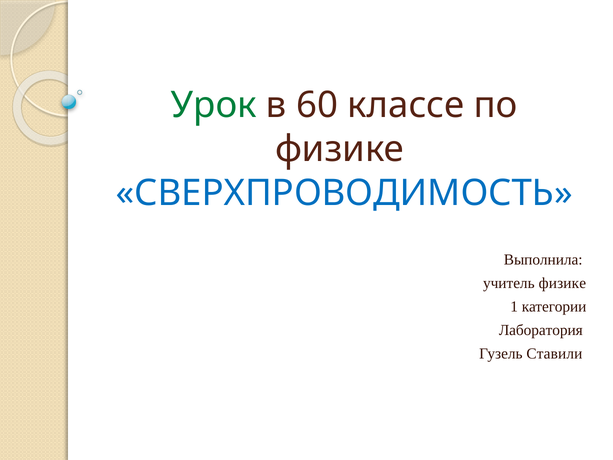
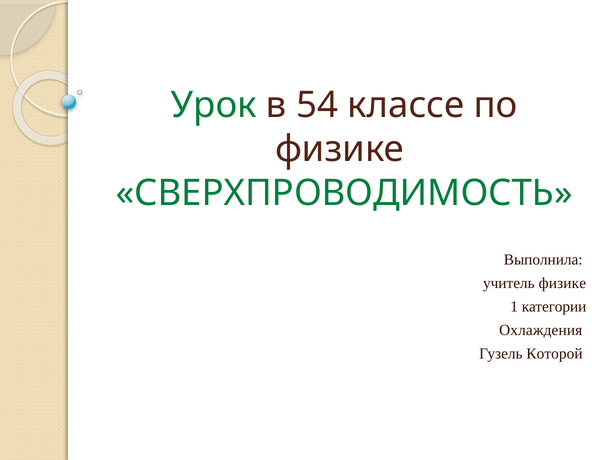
60: 60 -> 54 (317, 105)
СВЕРХПРОВОДИМОСТЬ colour: blue -> green (344, 193)
Лаборатория: Лаборатория -> Охлаждения (541, 330)
Ставили: Ставили -> Которой (554, 353)
